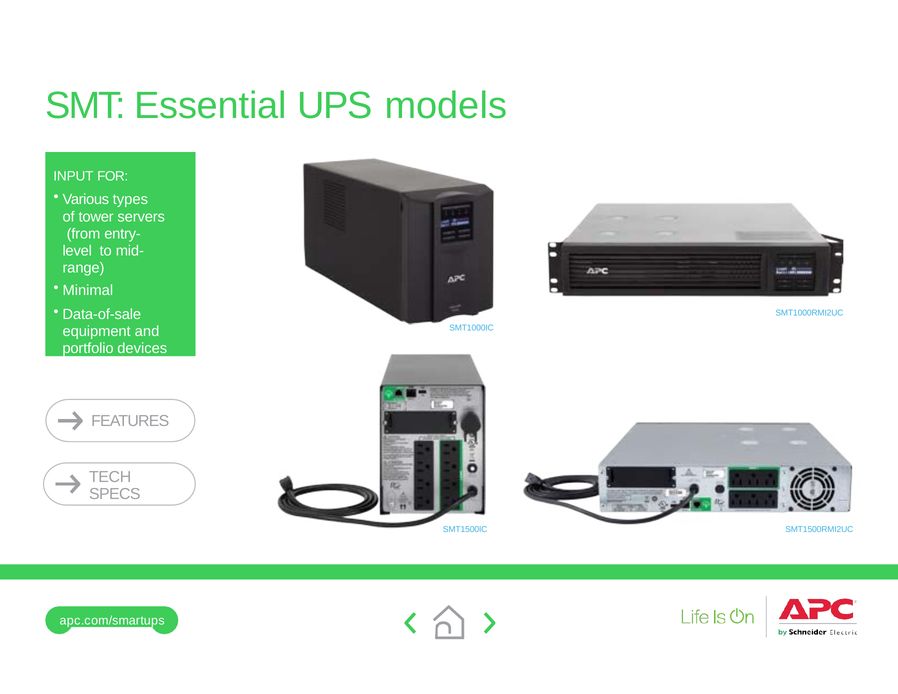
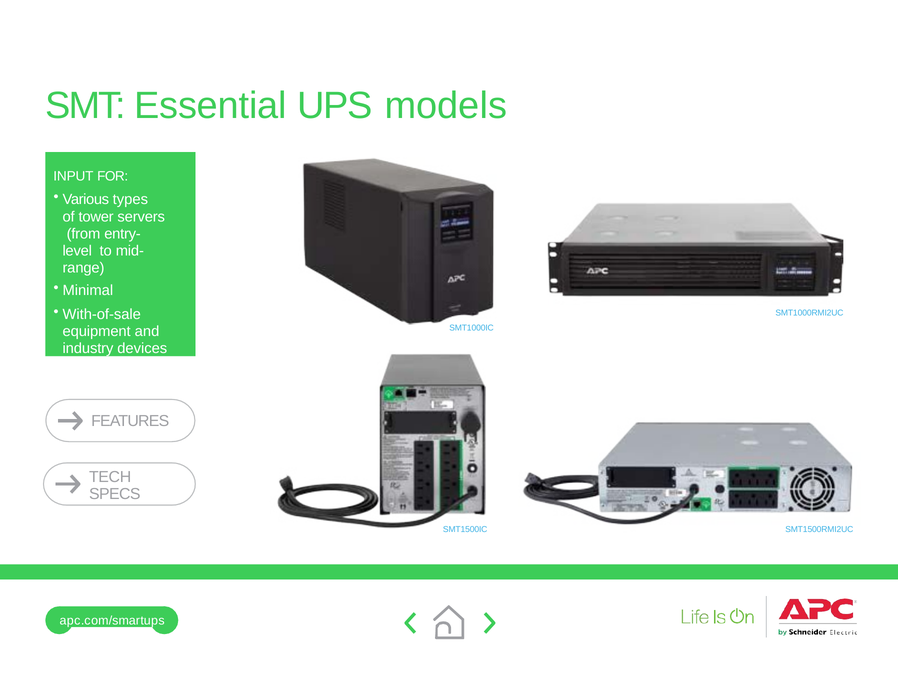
Data-of-sale: Data-of-sale -> With-of-sale (102, 314)
portfolio: portfolio -> industry (88, 348)
